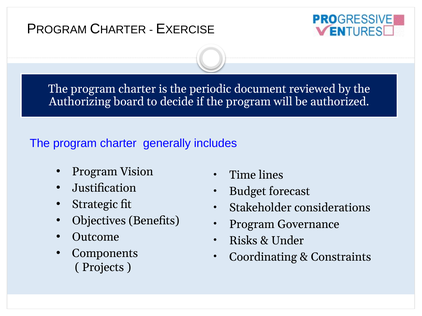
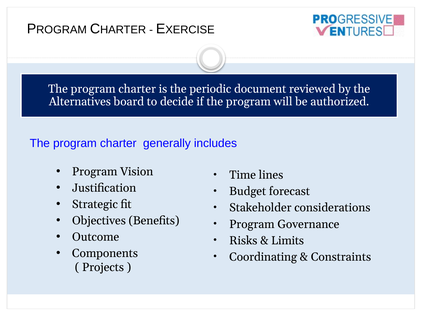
Authorizing: Authorizing -> Alternatives (80, 102)
Under: Under -> Limits (288, 241)
